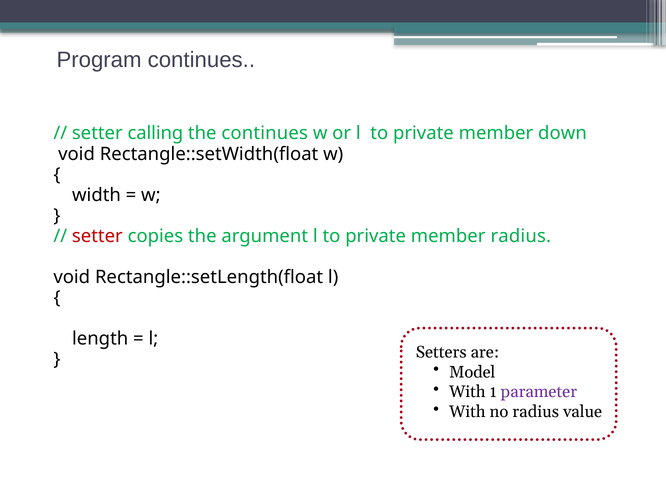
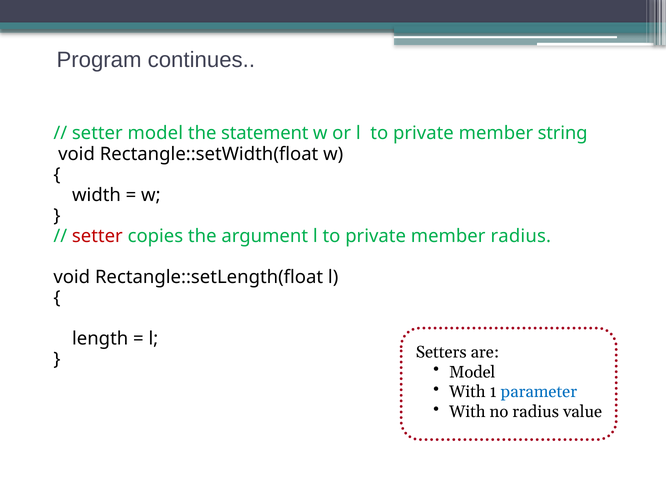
setter calling: calling -> model (155, 134)
the continues: continues -> statement (265, 134)
down: down -> string (563, 134)
parameter colour: purple -> blue (539, 392)
